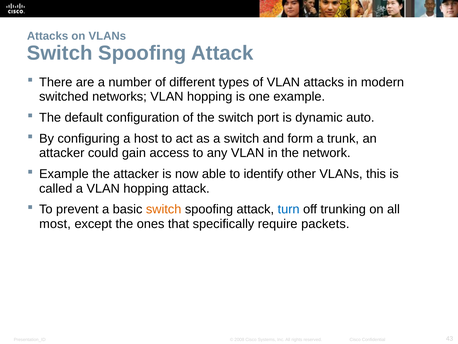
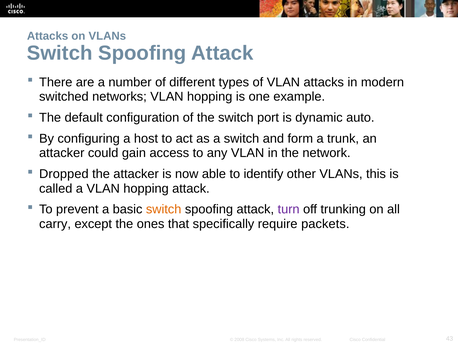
Example: Example -> Dropped (64, 174)
turn colour: blue -> purple (289, 209)
most: most -> carry (55, 224)
